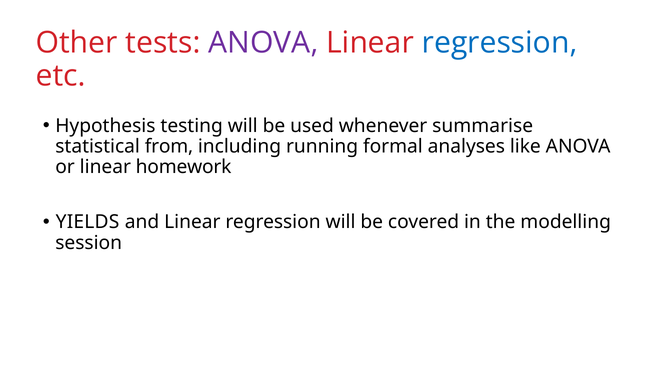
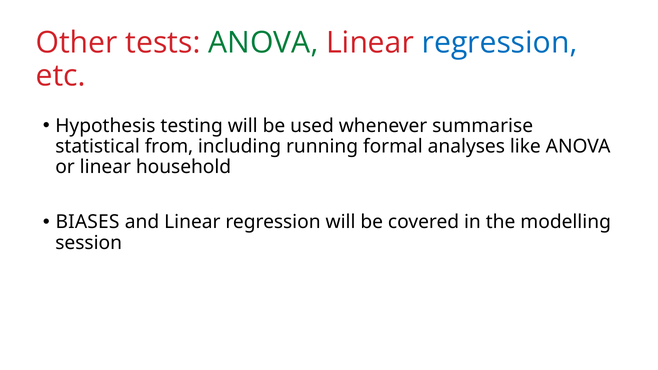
ANOVA colour: purple -> green (263, 43)
homework: homework -> household (184, 167)
YIELDS: YIELDS -> BIASES (88, 222)
